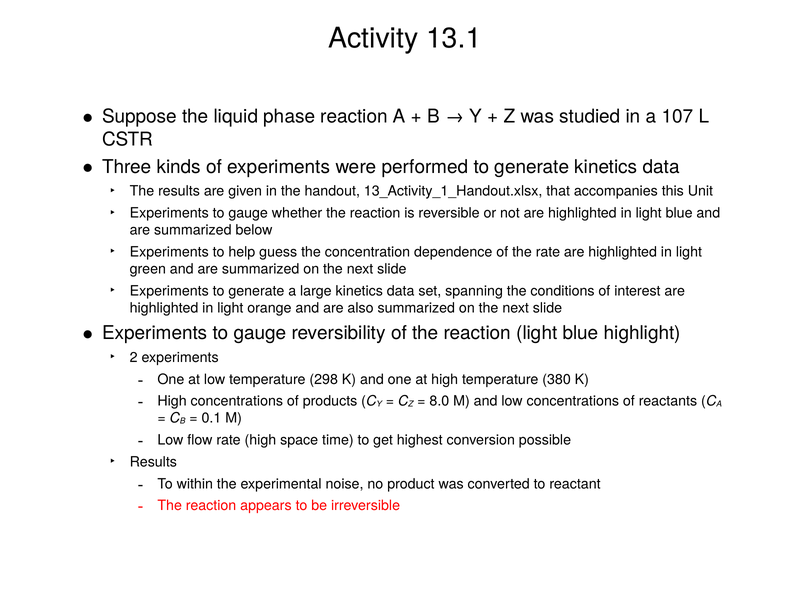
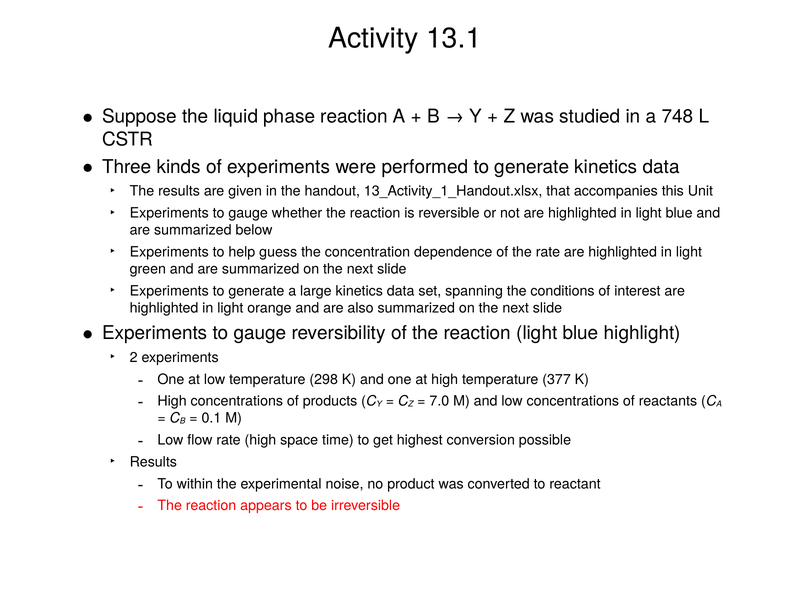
107: 107 -> 748 (677, 116)
380: 380 -> 377 (557, 379)
8.0: 8.0 -> 7.0 (439, 401)
